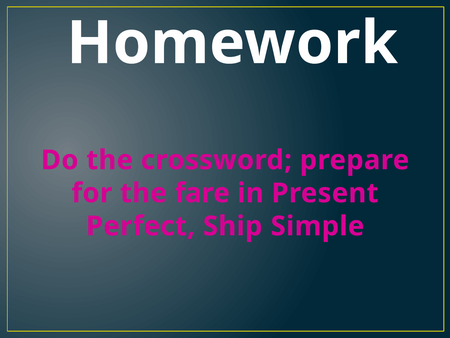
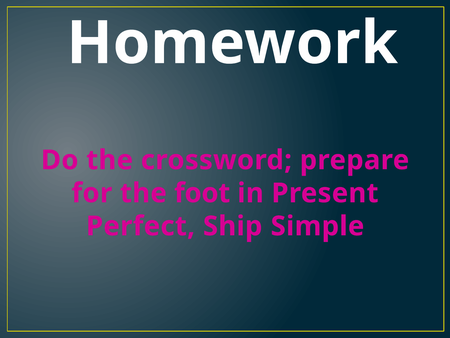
fare: fare -> foot (202, 193)
